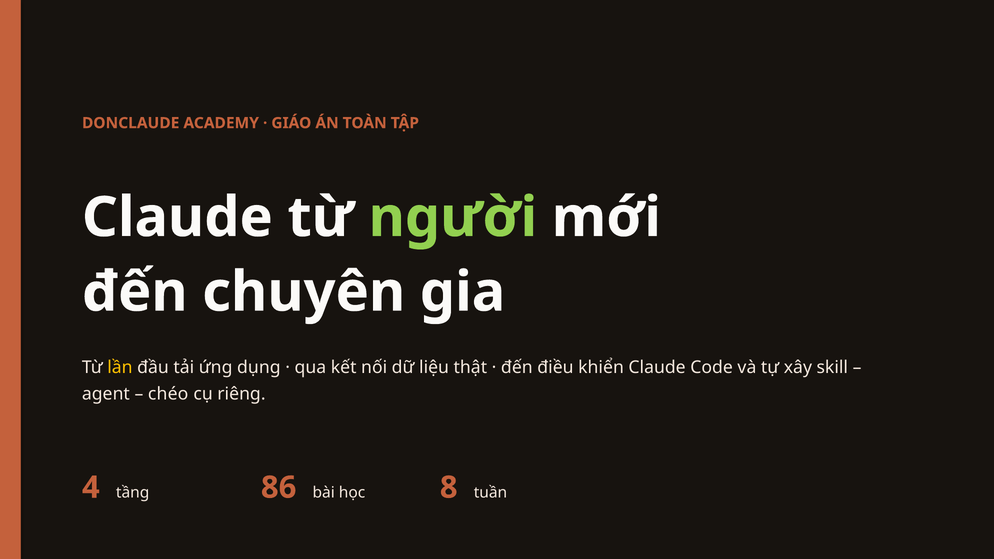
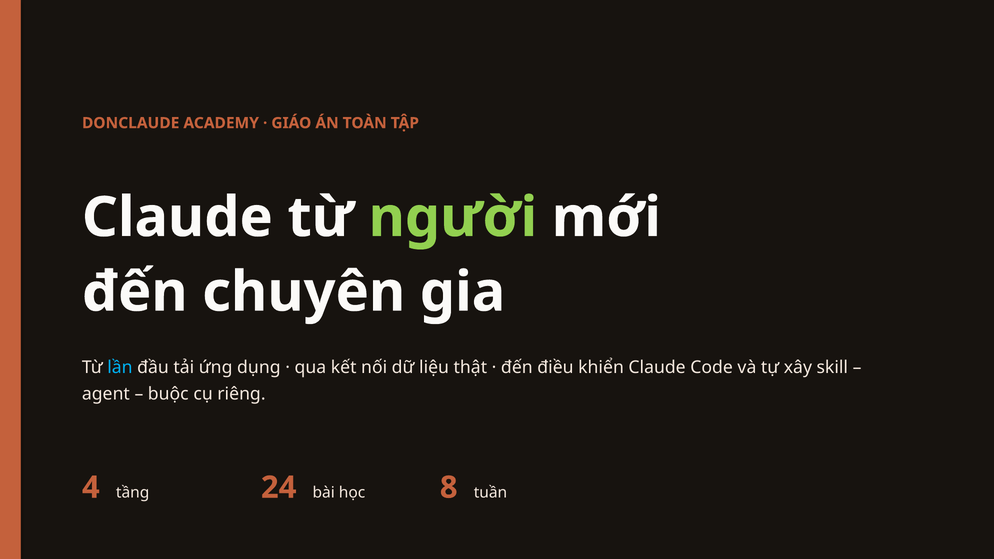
lần colour: yellow -> light blue (120, 367)
chéo: chéo -> buộc (168, 394)
86: 86 -> 24 (279, 488)
